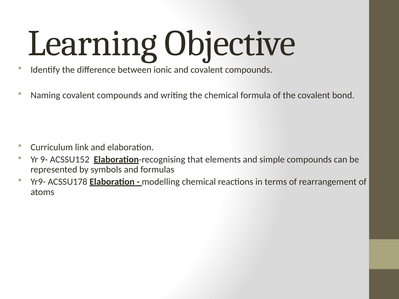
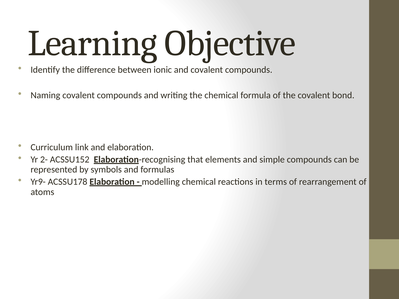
9-: 9- -> 2- (44, 160)
